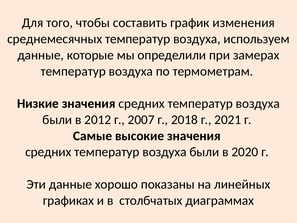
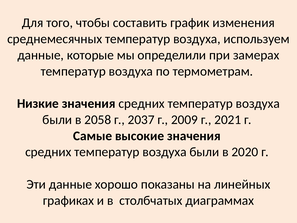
2012: 2012 -> 2058 (98, 120)
2007: 2007 -> 2037 (141, 120)
2018: 2018 -> 2009 (184, 120)
